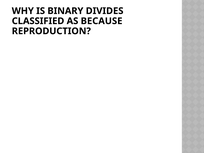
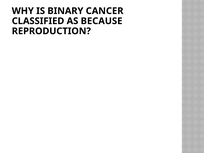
DIVIDES: DIVIDES -> CANCER (105, 11)
